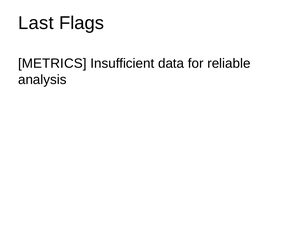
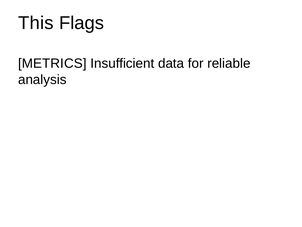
Last: Last -> This (36, 23)
